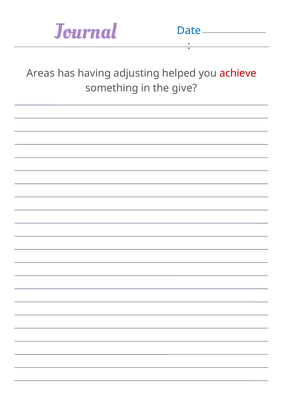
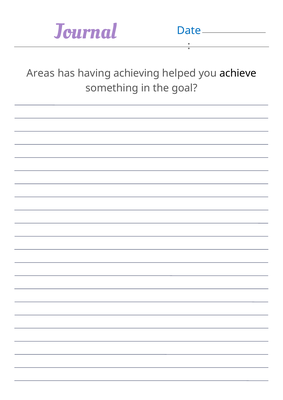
adjusting: adjusting -> achieving (137, 73)
achieve colour: red -> black (238, 73)
give: give -> goal (185, 88)
